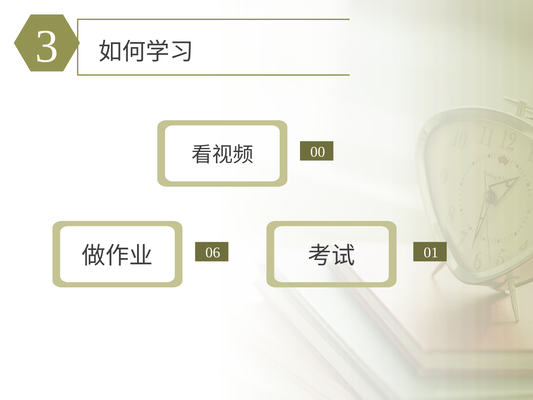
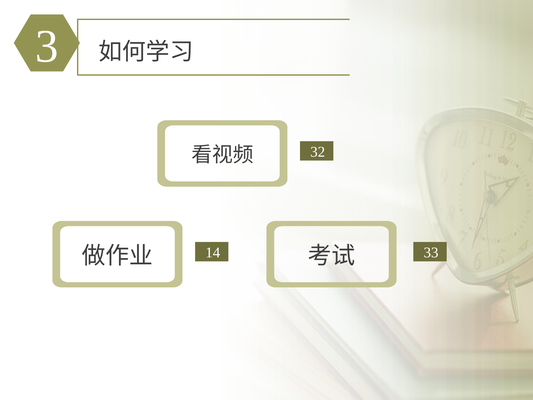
00: 00 -> 32 (318, 152)
06: 06 -> 14 (213, 253)
01: 01 -> 33 (431, 253)
